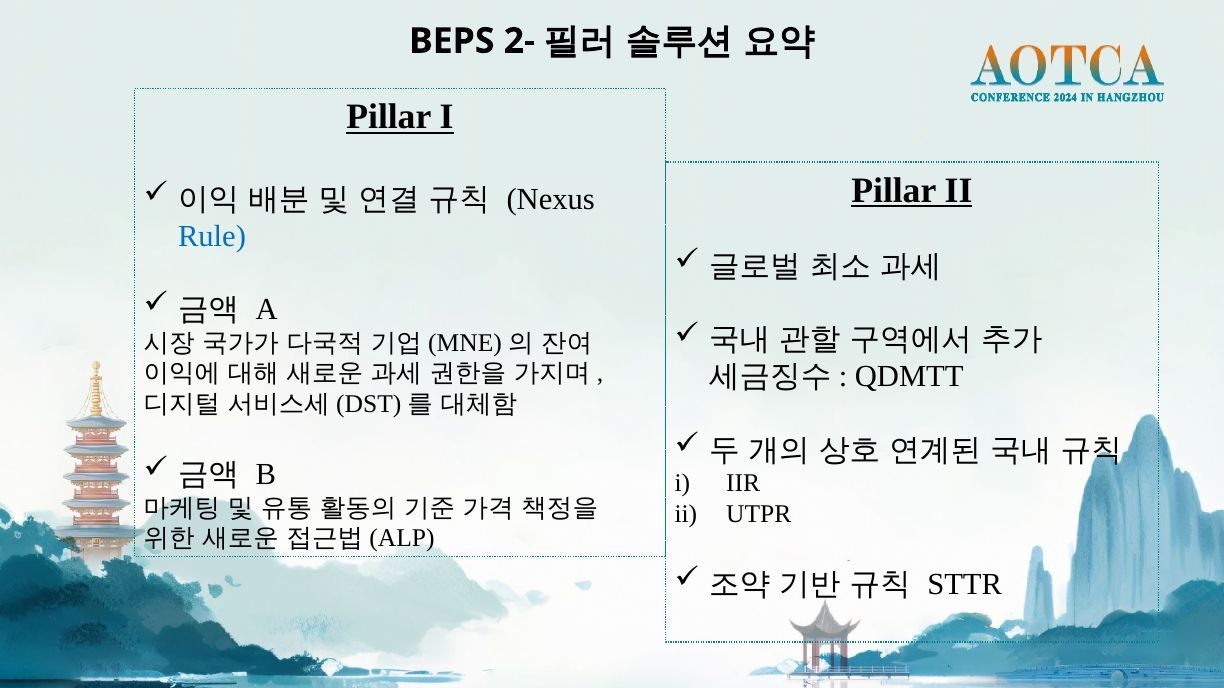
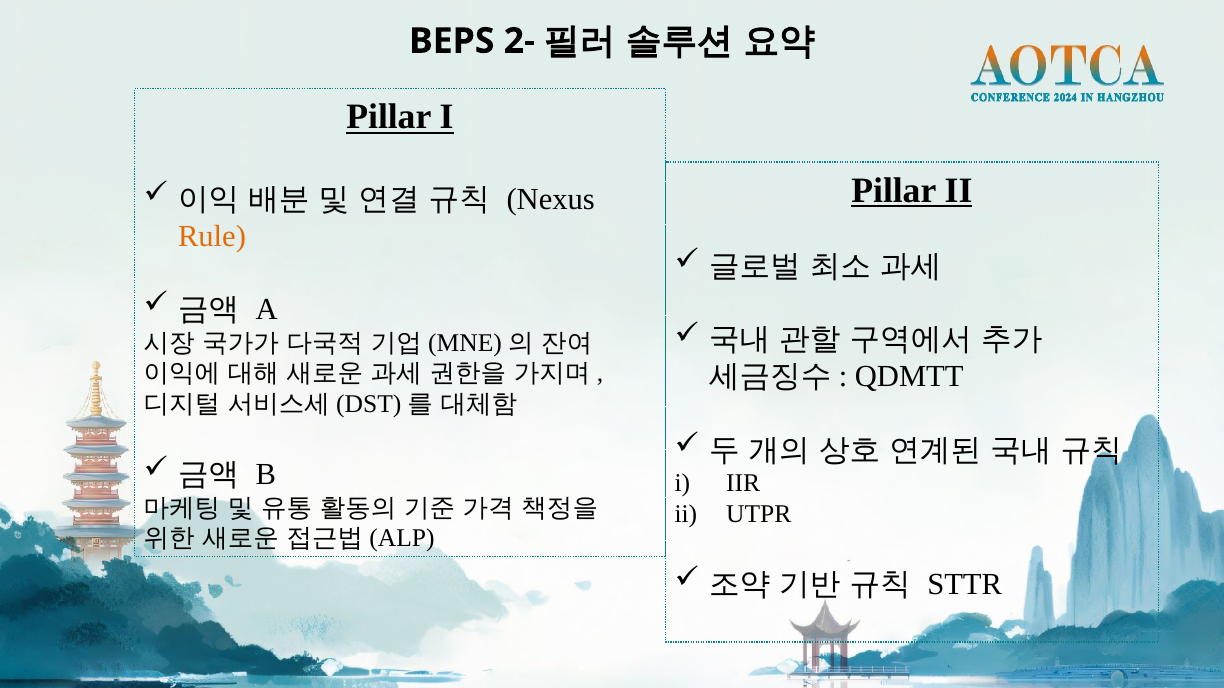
Rule colour: blue -> orange (212, 236)
